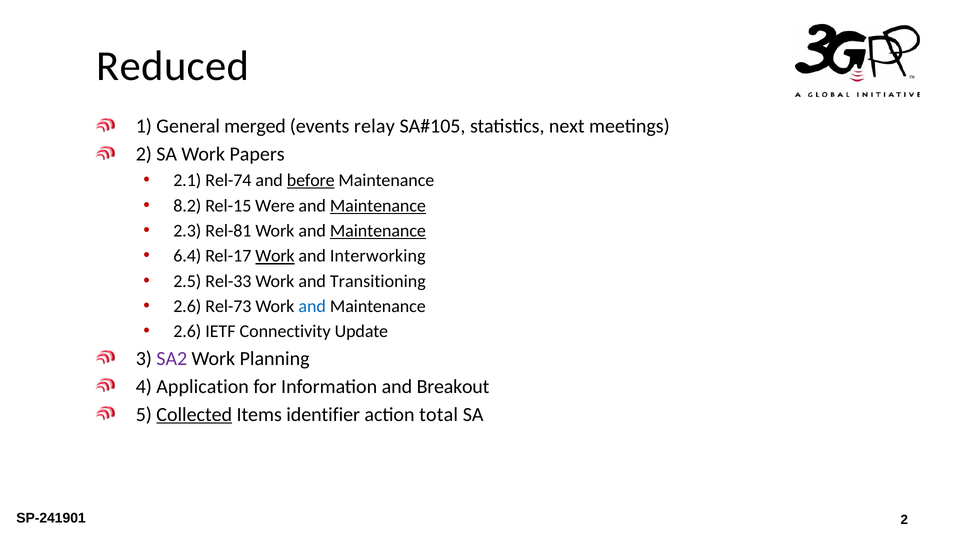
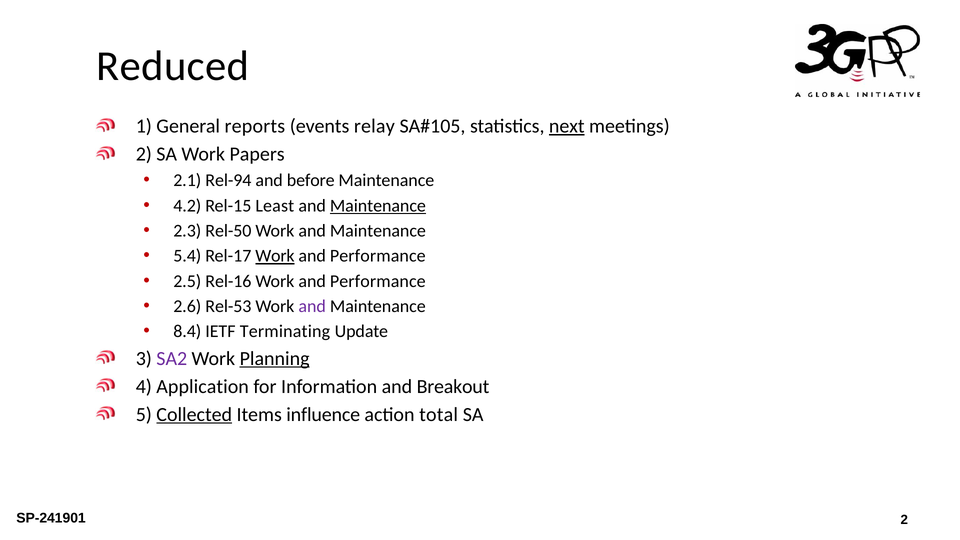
merged: merged -> reports (255, 126)
next underline: none -> present (567, 126)
Rel-74: Rel-74 -> Rel-94 (228, 180)
before underline: present -> none (311, 180)
8.2: 8.2 -> 4.2 (187, 206)
Were: Were -> Least (275, 206)
Rel-81: Rel-81 -> Rel-50 (228, 231)
Maintenance underline: present -> none (378, 231)
6.4: 6.4 -> 5.4 (187, 256)
Interworking: Interworking -> Performance (378, 256)
Rel-33: Rel-33 -> Rel-16 (228, 281)
Transitioning: Transitioning -> Performance (378, 281)
Rel-73: Rel-73 -> Rel-53 (228, 306)
and colour: blue -> purple (312, 306)
2.6: 2.6 -> 8.4 (187, 331)
Connectivity: Connectivity -> Terminating (285, 331)
Planning underline: none -> present (275, 358)
identifier: identifier -> influence (323, 414)
